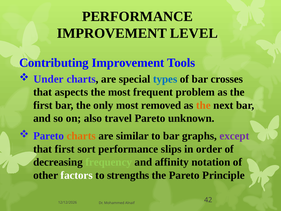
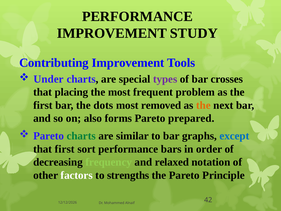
LEVEL: LEVEL -> STUDY (194, 33)
types colour: blue -> purple (165, 79)
aspects: aspects -> placing (71, 92)
only: only -> dots (103, 105)
travel: travel -> forms (118, 118)
unknown: unknown -> prepared (191, 118)
charts colour: orange -> green (81, 136)
except colour: purple -> blue (234, 136)
slips: slips -> bars (171, 149)
affinity: affinity -> relaxed (172, 162)
